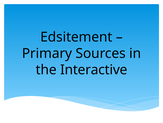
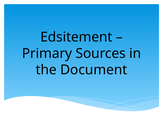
Interactive: Interactive -> Document (94, 69)
